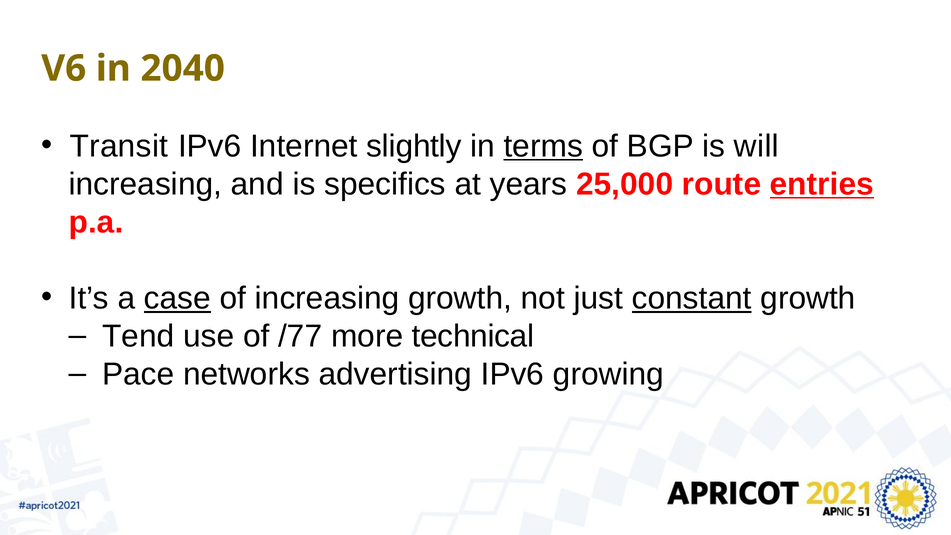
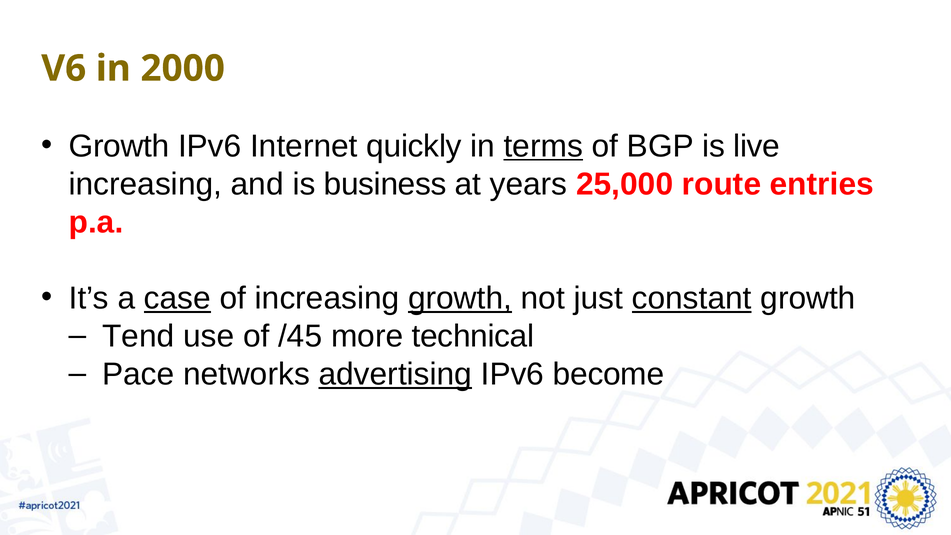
2040: 2040 -> 2000 (183, 69)
Transit: Transit -> Growth (119, 146)
slightly: slightly -> quickly (414, 146)
will: will -> live (757, 146)
specifics: specifics -> business (385, 184)
entries underline: present -> none (822, 184)
growth underline: none -> present (460, 298)
/77: /77 -> /45 (300, 336)
advertising underline: none -> present (395, 374)
growing: growing -> become (609, 374)
